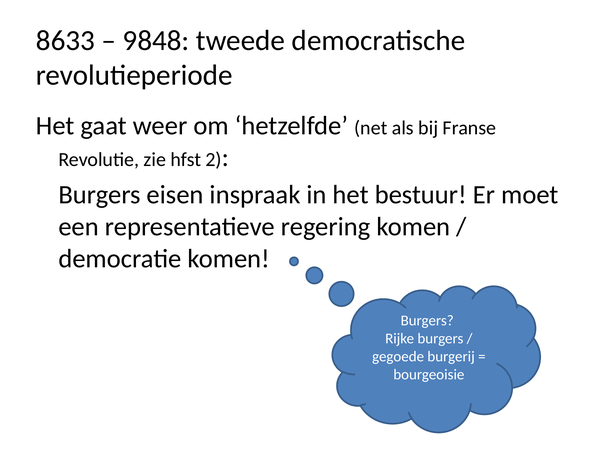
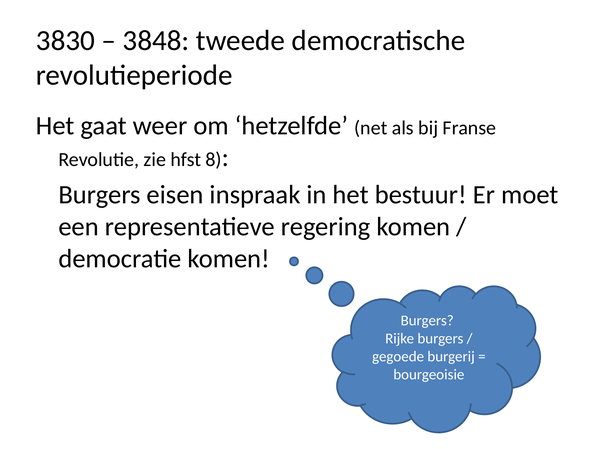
8633: 8633 -> 3830 (65, 40)
9848: 9848 -> 3848 (156, 40)
2: 2 -> 8 (214, 160)
